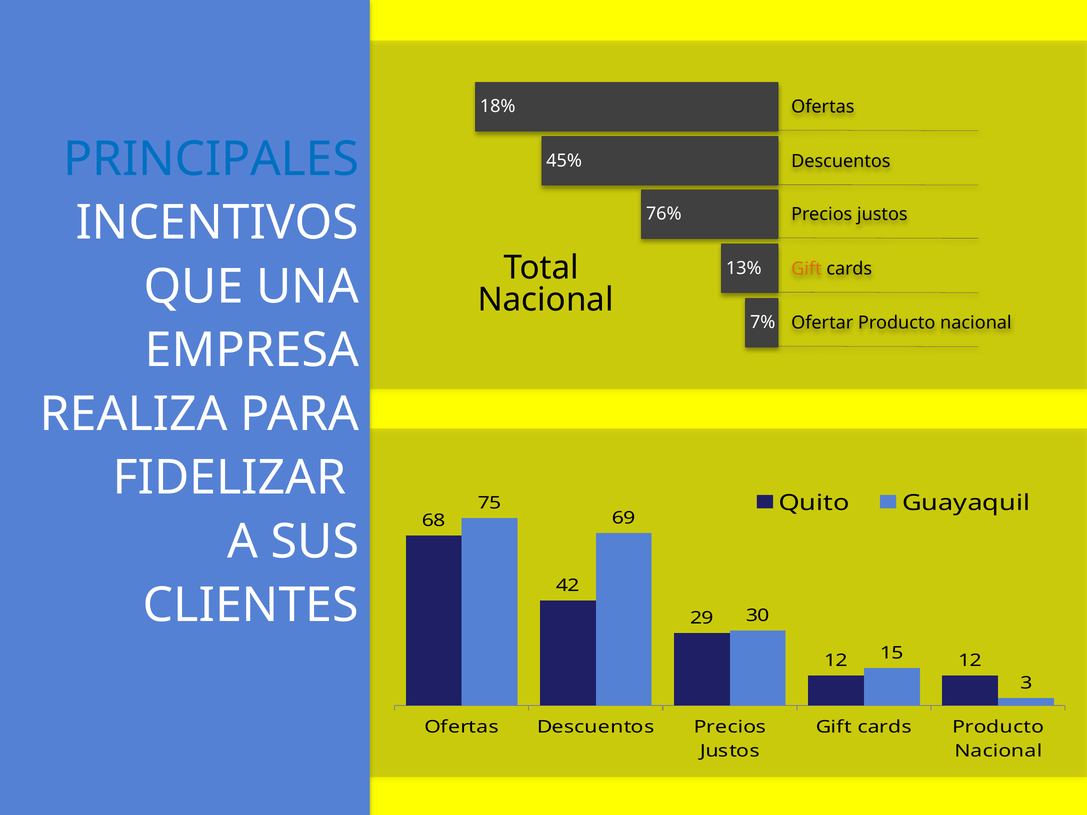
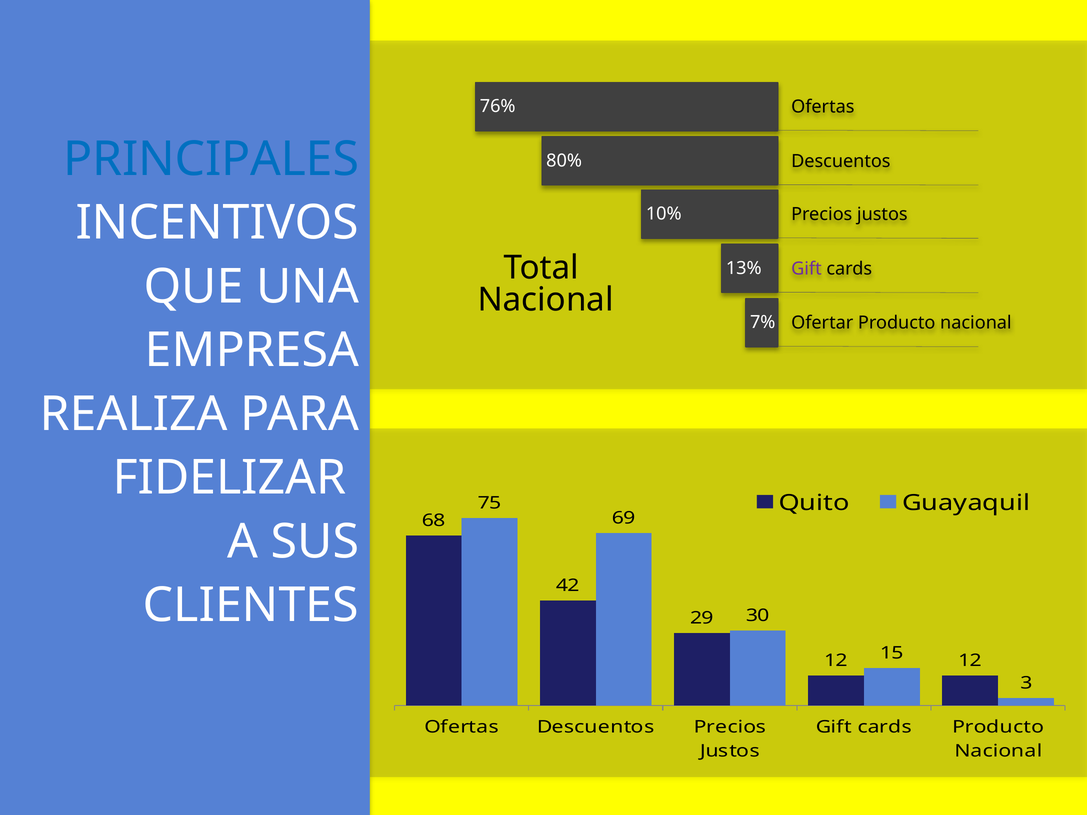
18%: 18% -> 76% (498, 106)
45%: 45% -> 80% (564, 161)
76%: 76% -> 10% (664, 214)
Gift colour: orange -> purple (806, 269)
